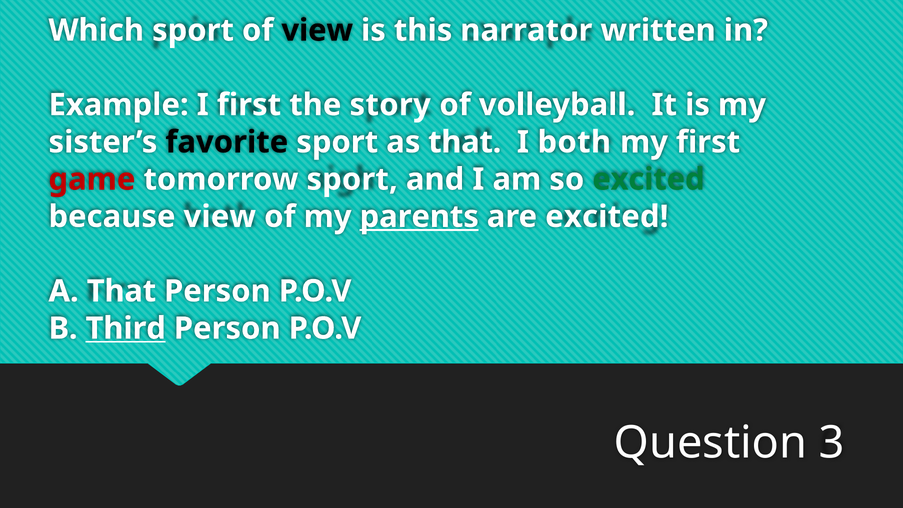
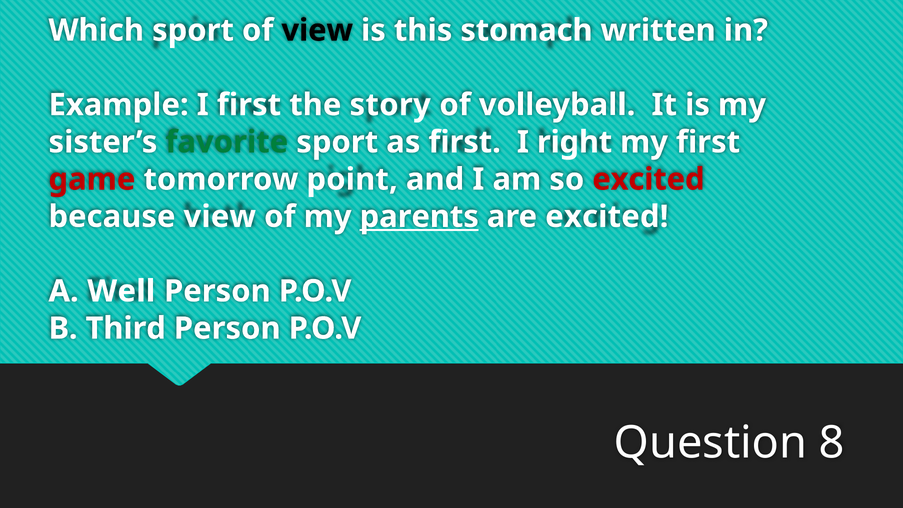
narrator: narrator -> stomach (526, 30)
favorite colour: black -> green (227, 142)
as that: that -> first (465, 142)
both: both -> right (575, 142)
tomorrow sport: sport -> point (352, 179)
excited colour: green -> red (648, 179)
A That: That -> Well (121, 291)
Third underline: present -> none (126, 328)
3: 3 -> 8 (832, 443)
